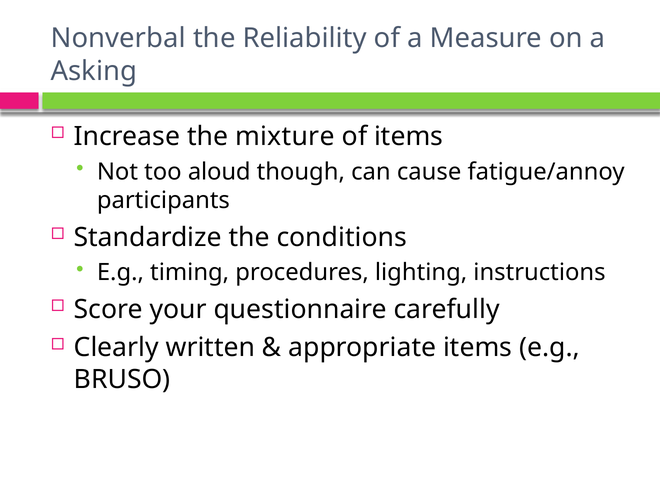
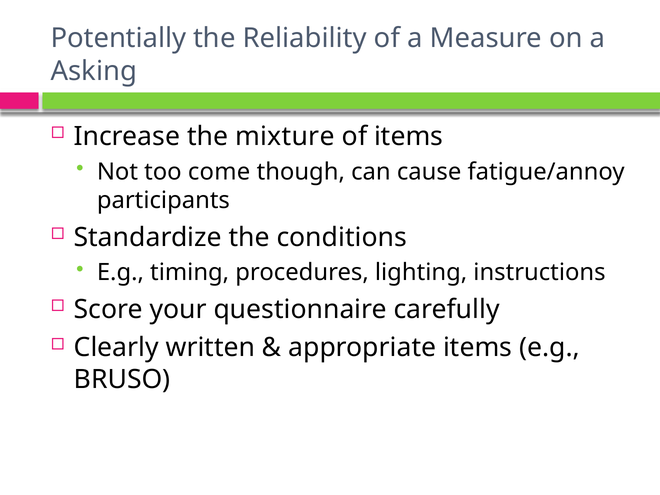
Nonverbal: Nonverbal -> Potentially (118, 38)
aloud: aloud -> come (219, 172)
